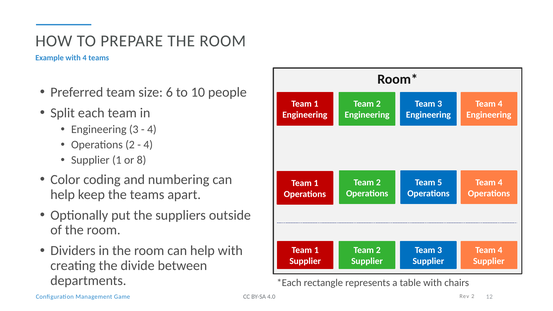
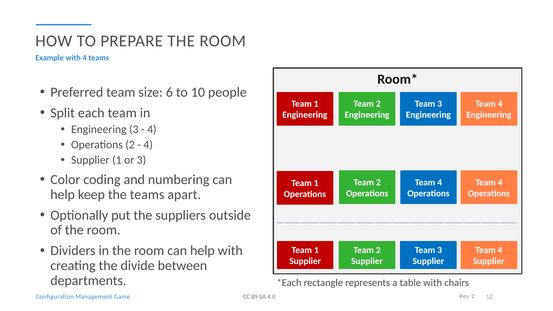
or 8: 8 -> 3 (142, 160)
5: 5 -> 4 (440, 182)
